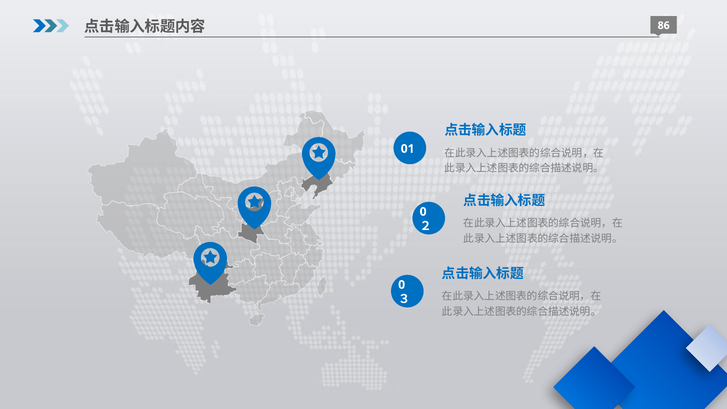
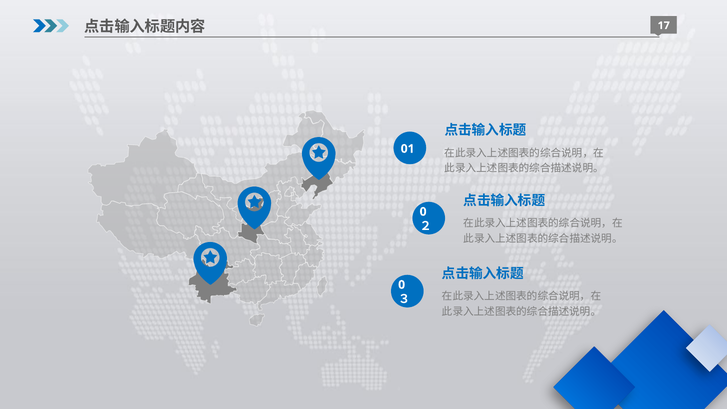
86: 86 -> 17 (664, 25)
